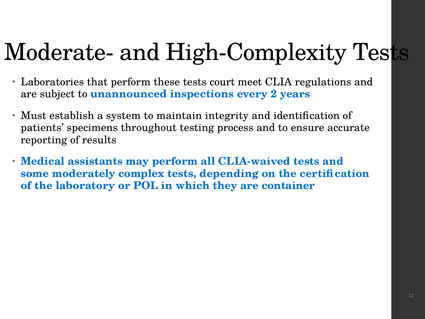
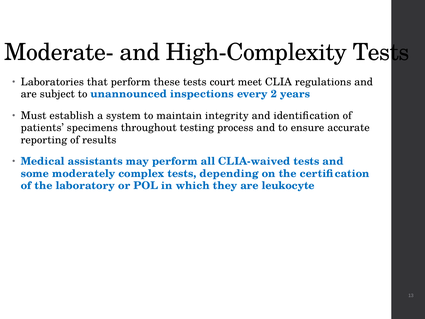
container: container -> leukocyte (288, 186)
